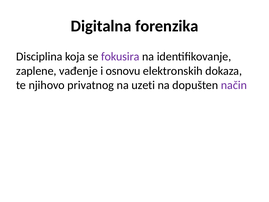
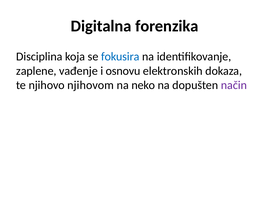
fokusira colour: purple -> blue (120, 56)
privatnog: privatnog -> njihovom (91, 85)
uzeti: uzeti -> neko (143, 85)
